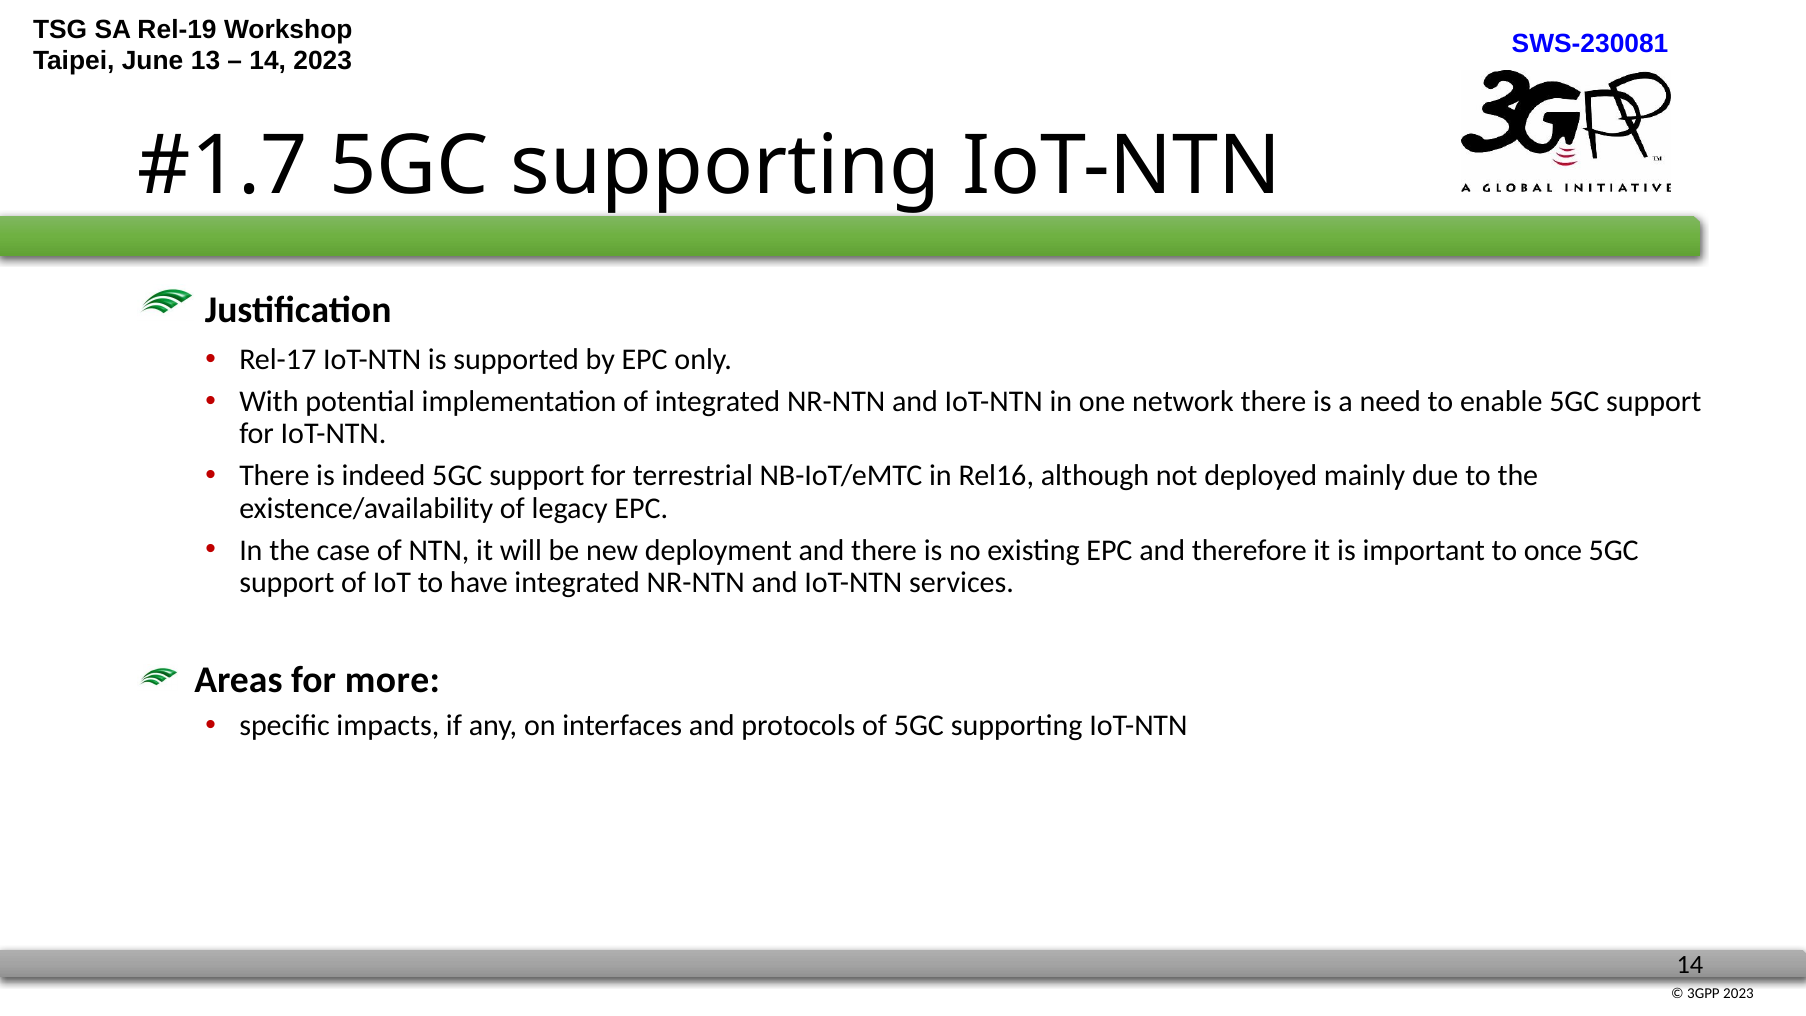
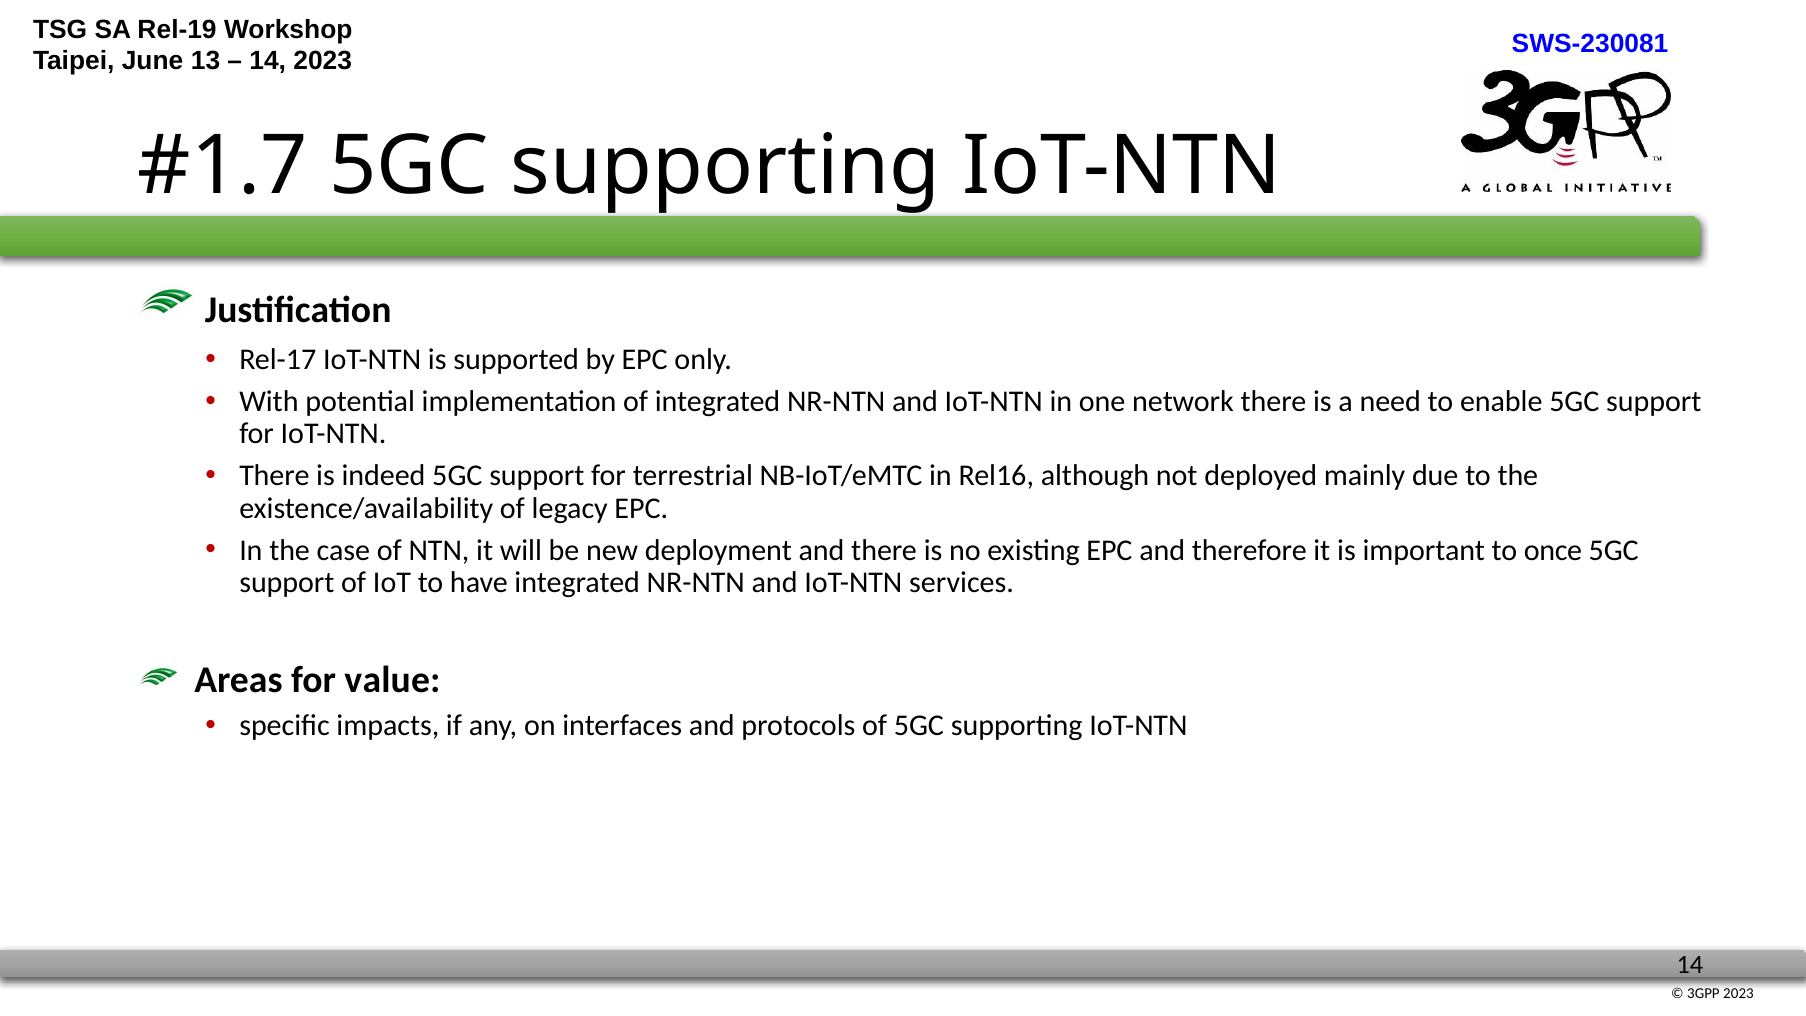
more: more -> value (393, 680)
